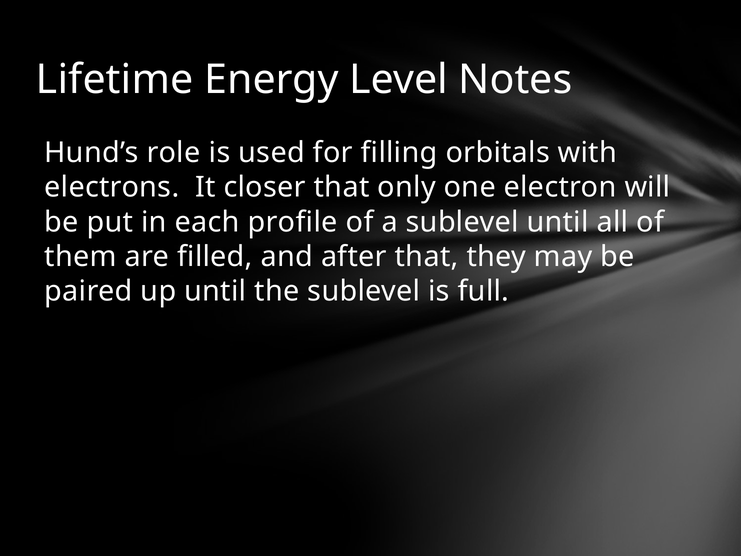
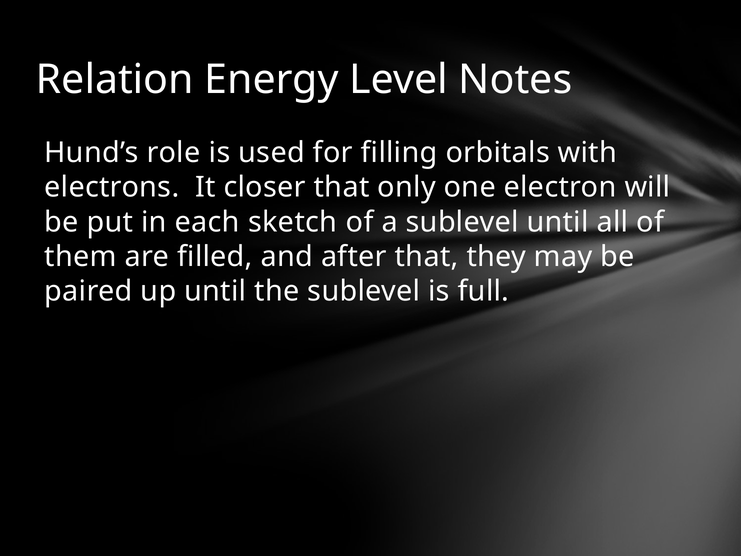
Lifetime: Lifetime -> Relation (115, 79)
profile: profile -> sketch (293, 222)
